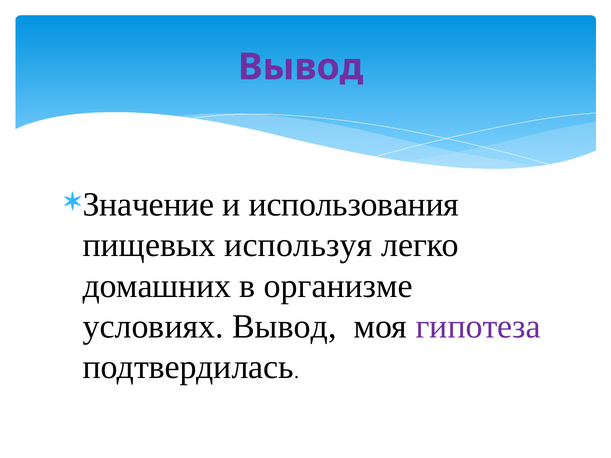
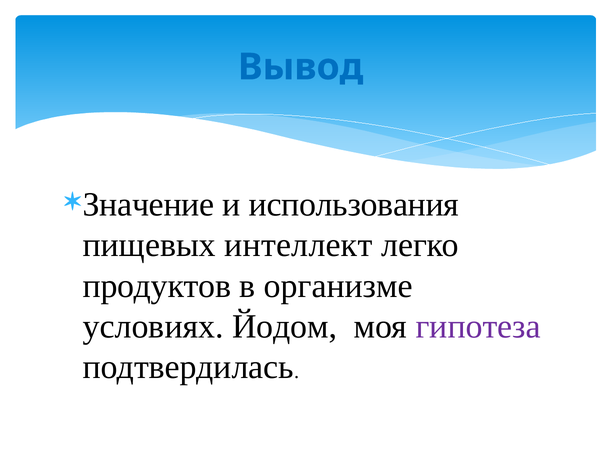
Вывод colour: purple -> blue (301, 67)
используя: используя -> интеллект (298, 245)
домашних: домашних -> продуктов (157, 286)
условиях Вывод: Вывод -> Йодом (285, 327)
